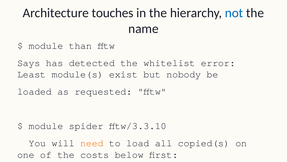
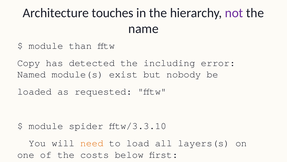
not colour: blue -> purple (234, 13)
Says: Says -> Copy (29, 63)
whitelist: whitelist -> including (169, 63)
Least: Least -> Named (32, 74)
copied(s: copied(s -> layers(s (204, 143)
